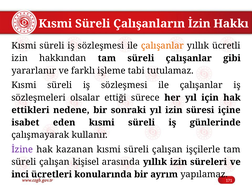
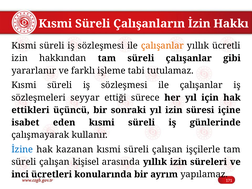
olsalar: olsalar -> seyyar (85, 98)
nedene: nedene -> üçüncü (71, 110)
İzine colour: purple -> blue (22, 149)
